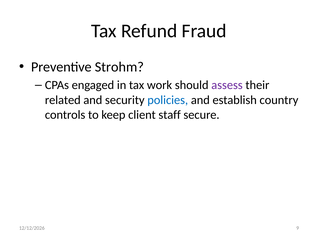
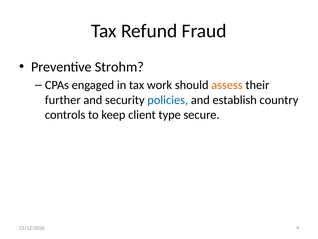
assess colour: purple -> orange (227, 85)
related: related -> further (63, 100)
staff: staff -> type (170, 115)
